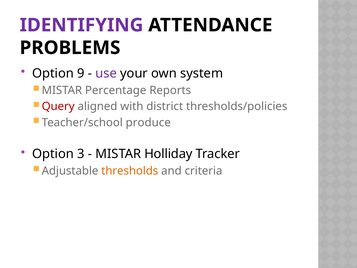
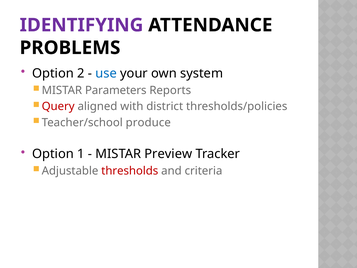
9: 9 -> 2 (81, 73)
use colour: purple -> blue (106, 73)
Percentage: Percentage -> Parameters (116, 90)
3: 3 -> 1 (81, 154)
Holliday: Holliday -> Preview (168, 154)
thresholds colour: orange -> red (130, 171)
